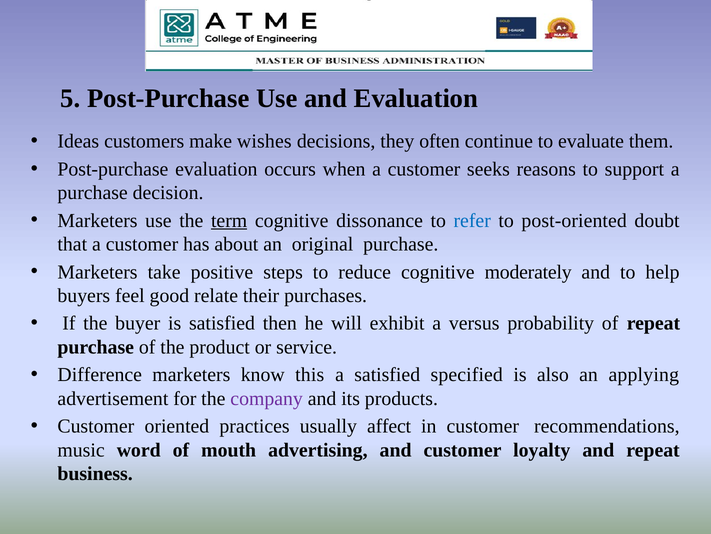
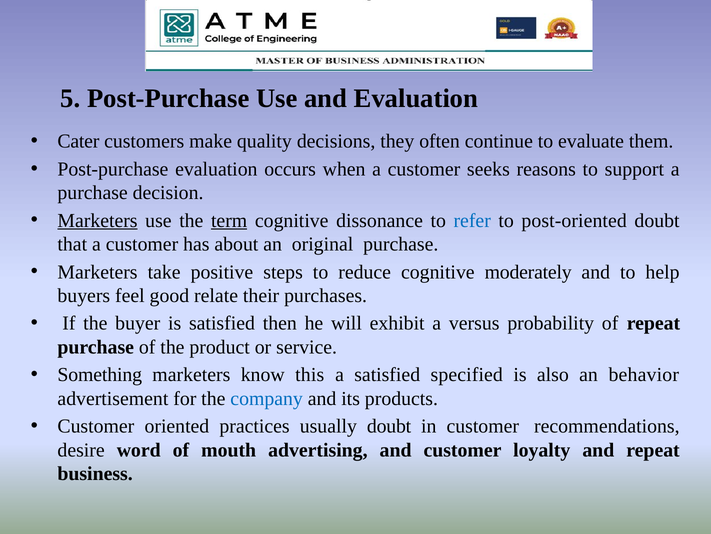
Ideas: Ideas -> Cater (78, 141)
wishes: wishes -> quality (264, 141)
Marketers underline: none -> present (98, 220)
Difference: Difference -> Something (100, 374)
applying: applying -> behavior (644, 374)
company colour: purple -> blue (267, 398)
usually affect: affect -> doubt (389, 426)
music: music -> desire (81, 449)
